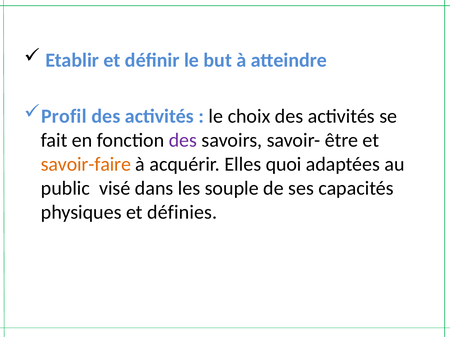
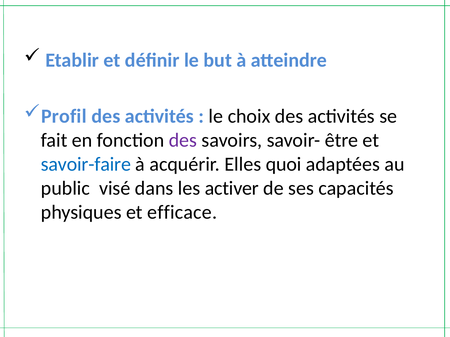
savoir-faire colour: orange -> blue (86, 164)
souple: souple -> activer (232, 188)
définies: définies -> efficace (182, 212)
